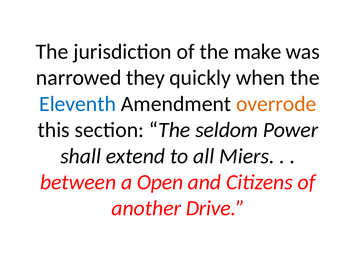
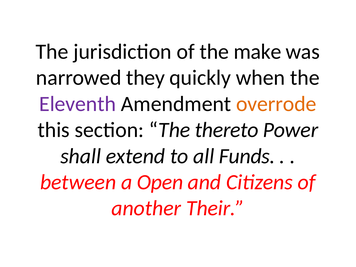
Eleventh colour: blue -> purple (78, 104)
seldom: seldom -> thereto (227, 130)
Miers: Miers -> Funds (247, 156)
Drive: Drive -> Their (215, 208)
